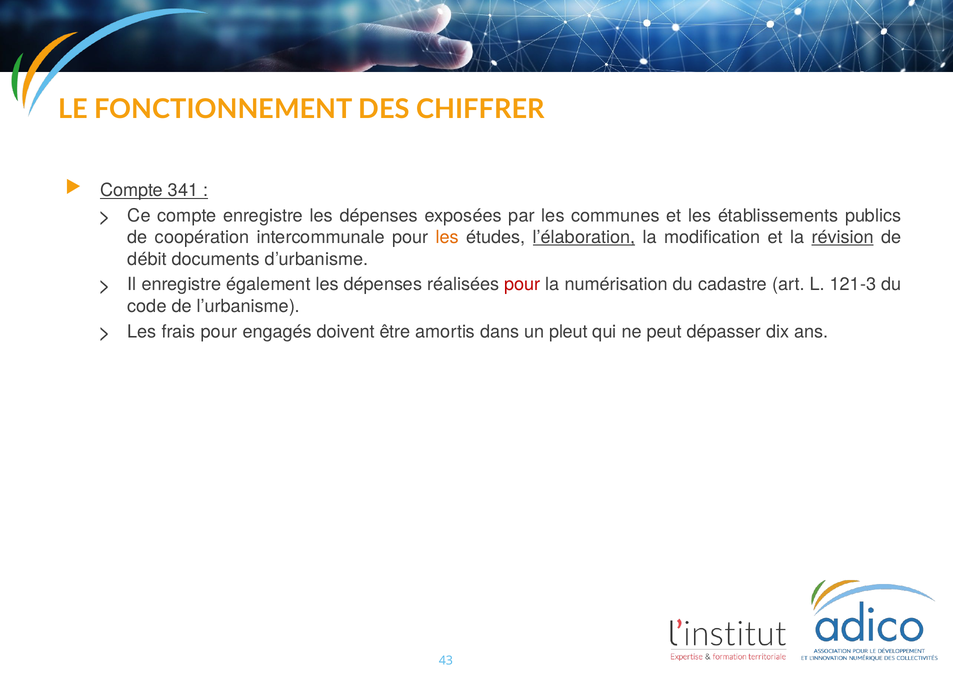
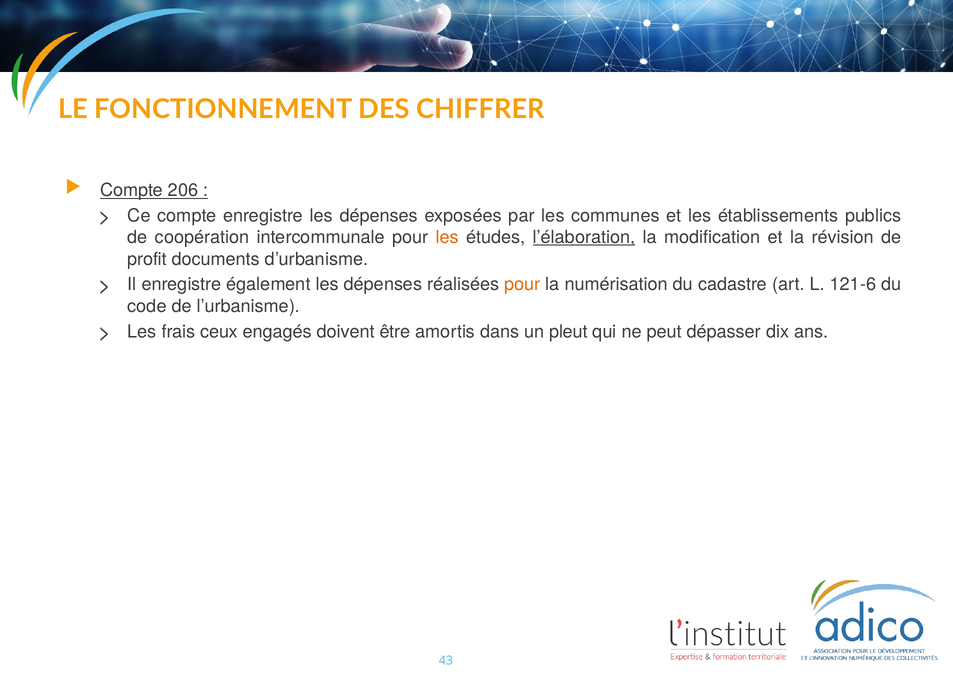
341: 341 -> 206 (183, 190)
révision underline: present -> none (843, 237)
débit: débit -> profit (147, 259)
pour colour: red -> orange (522, 284)
121-3: 121-3 -> 121-6 (853, 284)
frais pour: pour -> ceux (219, 331)
